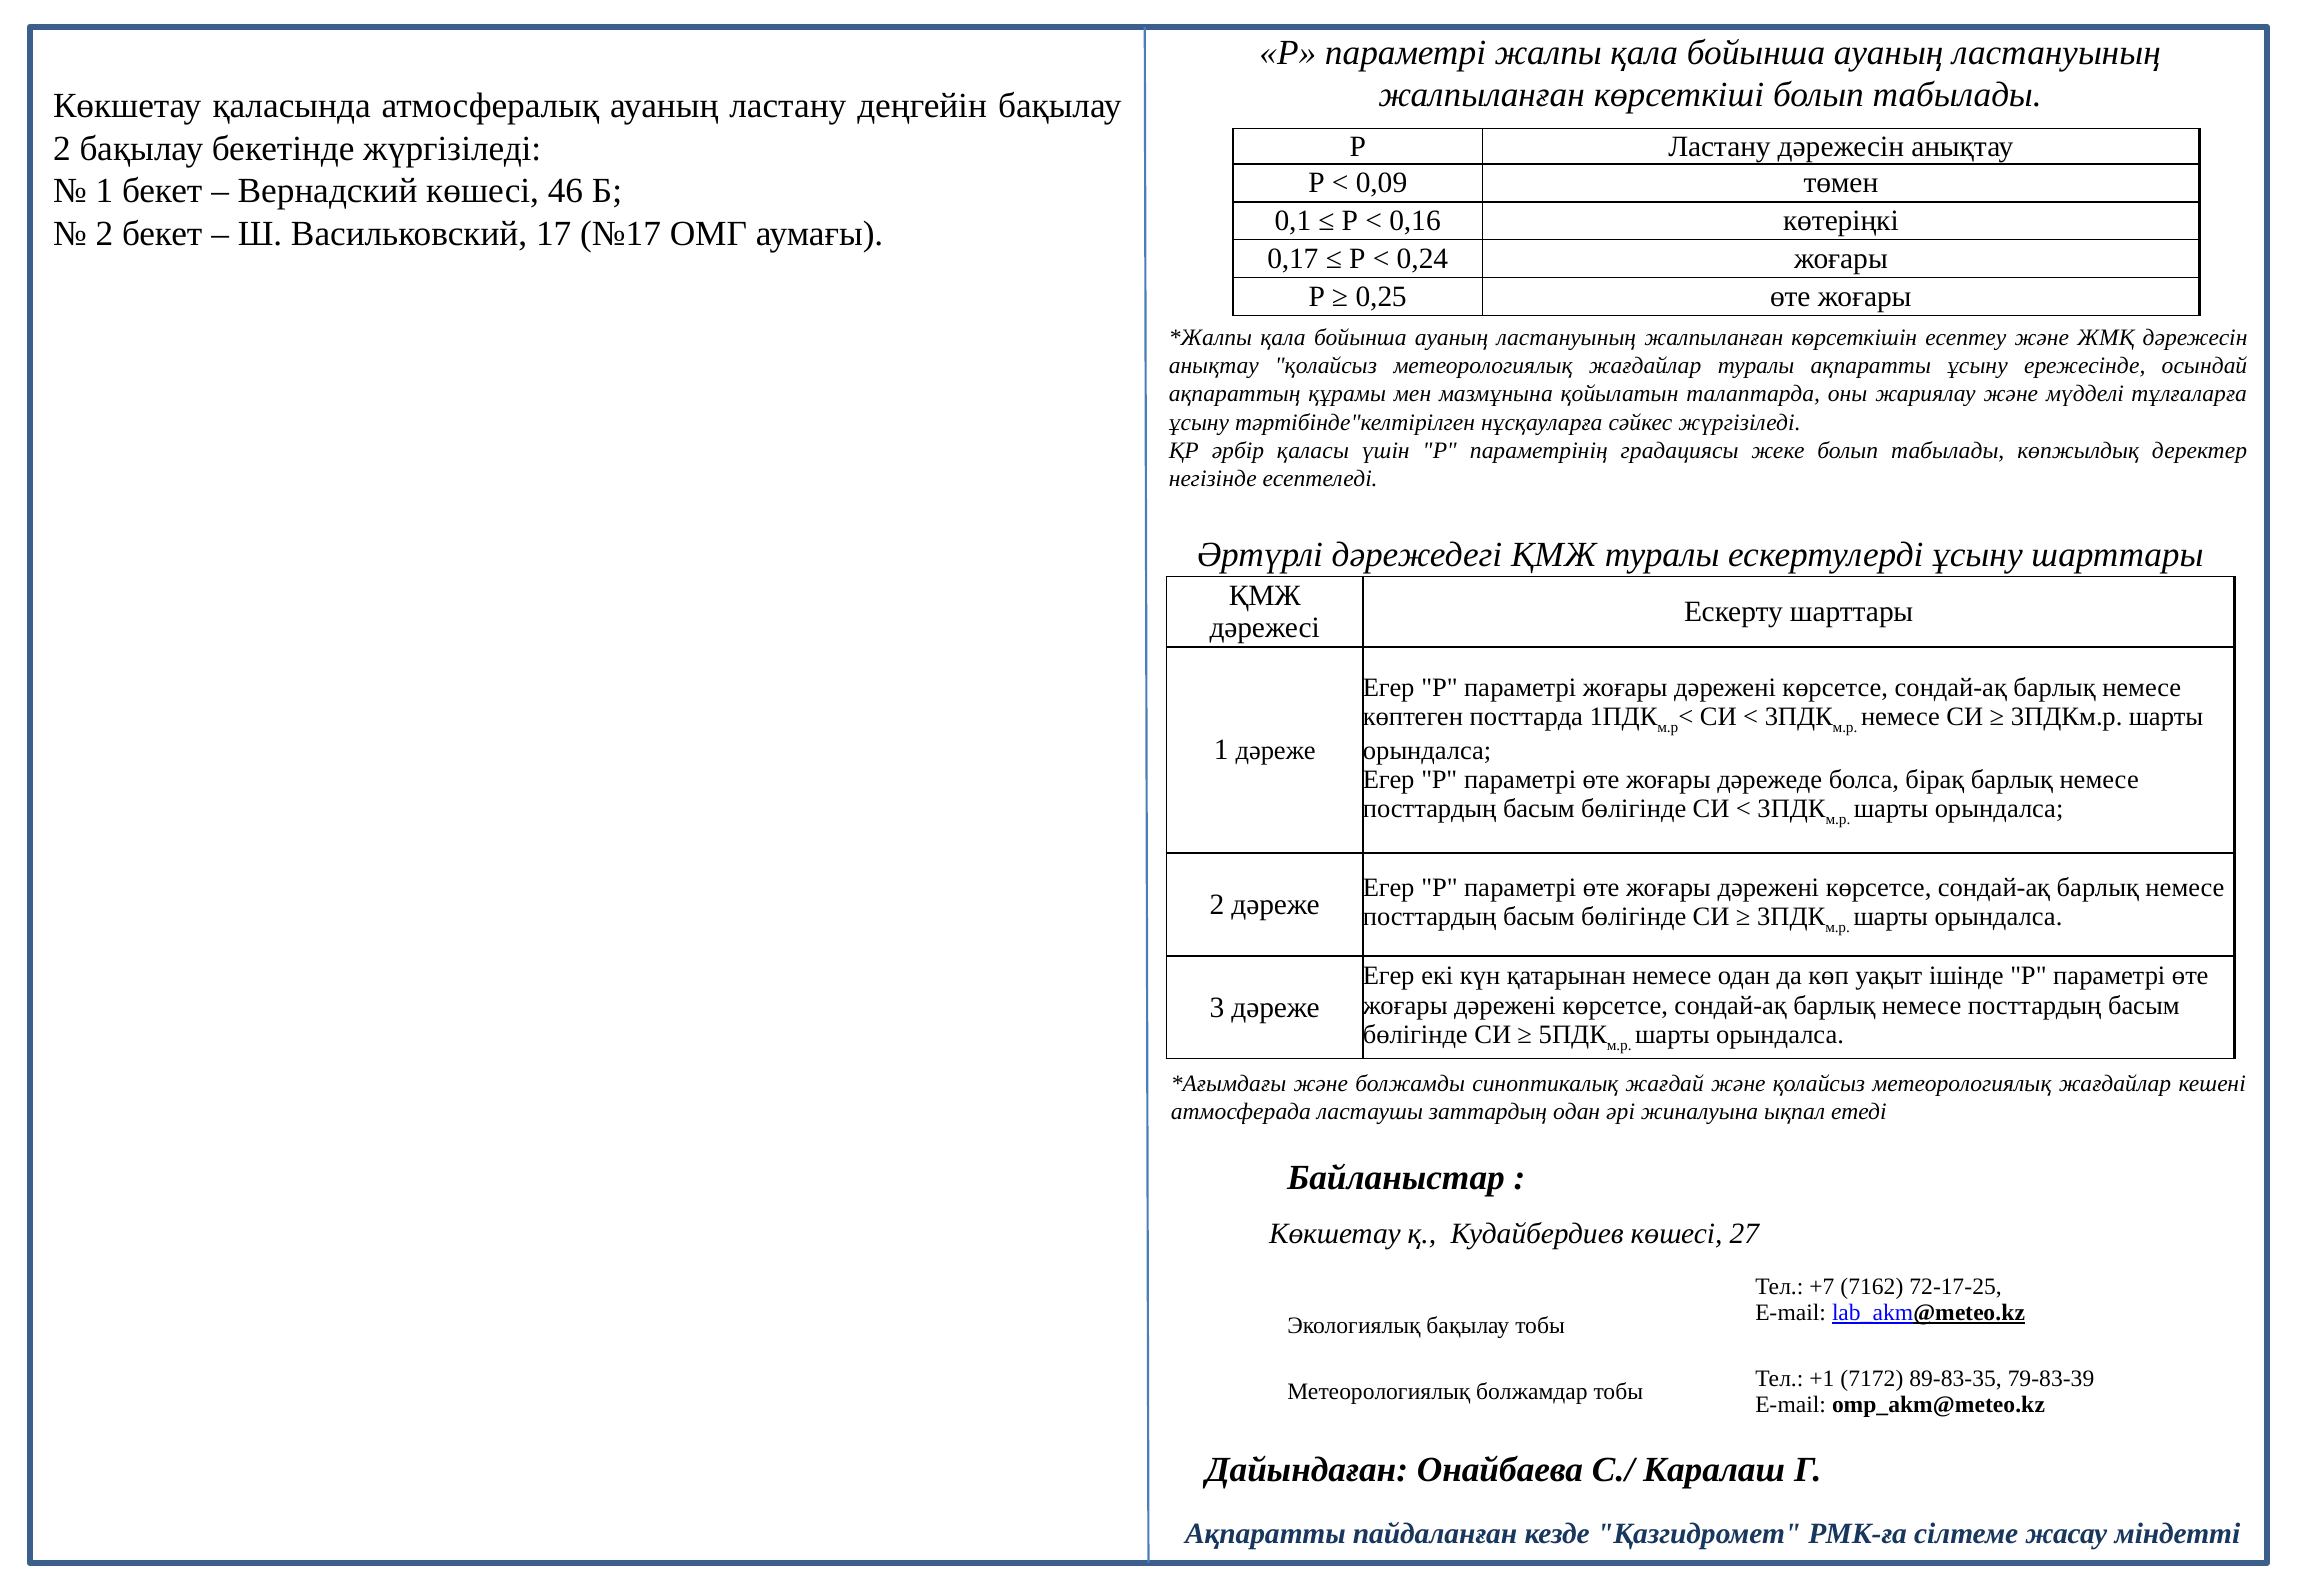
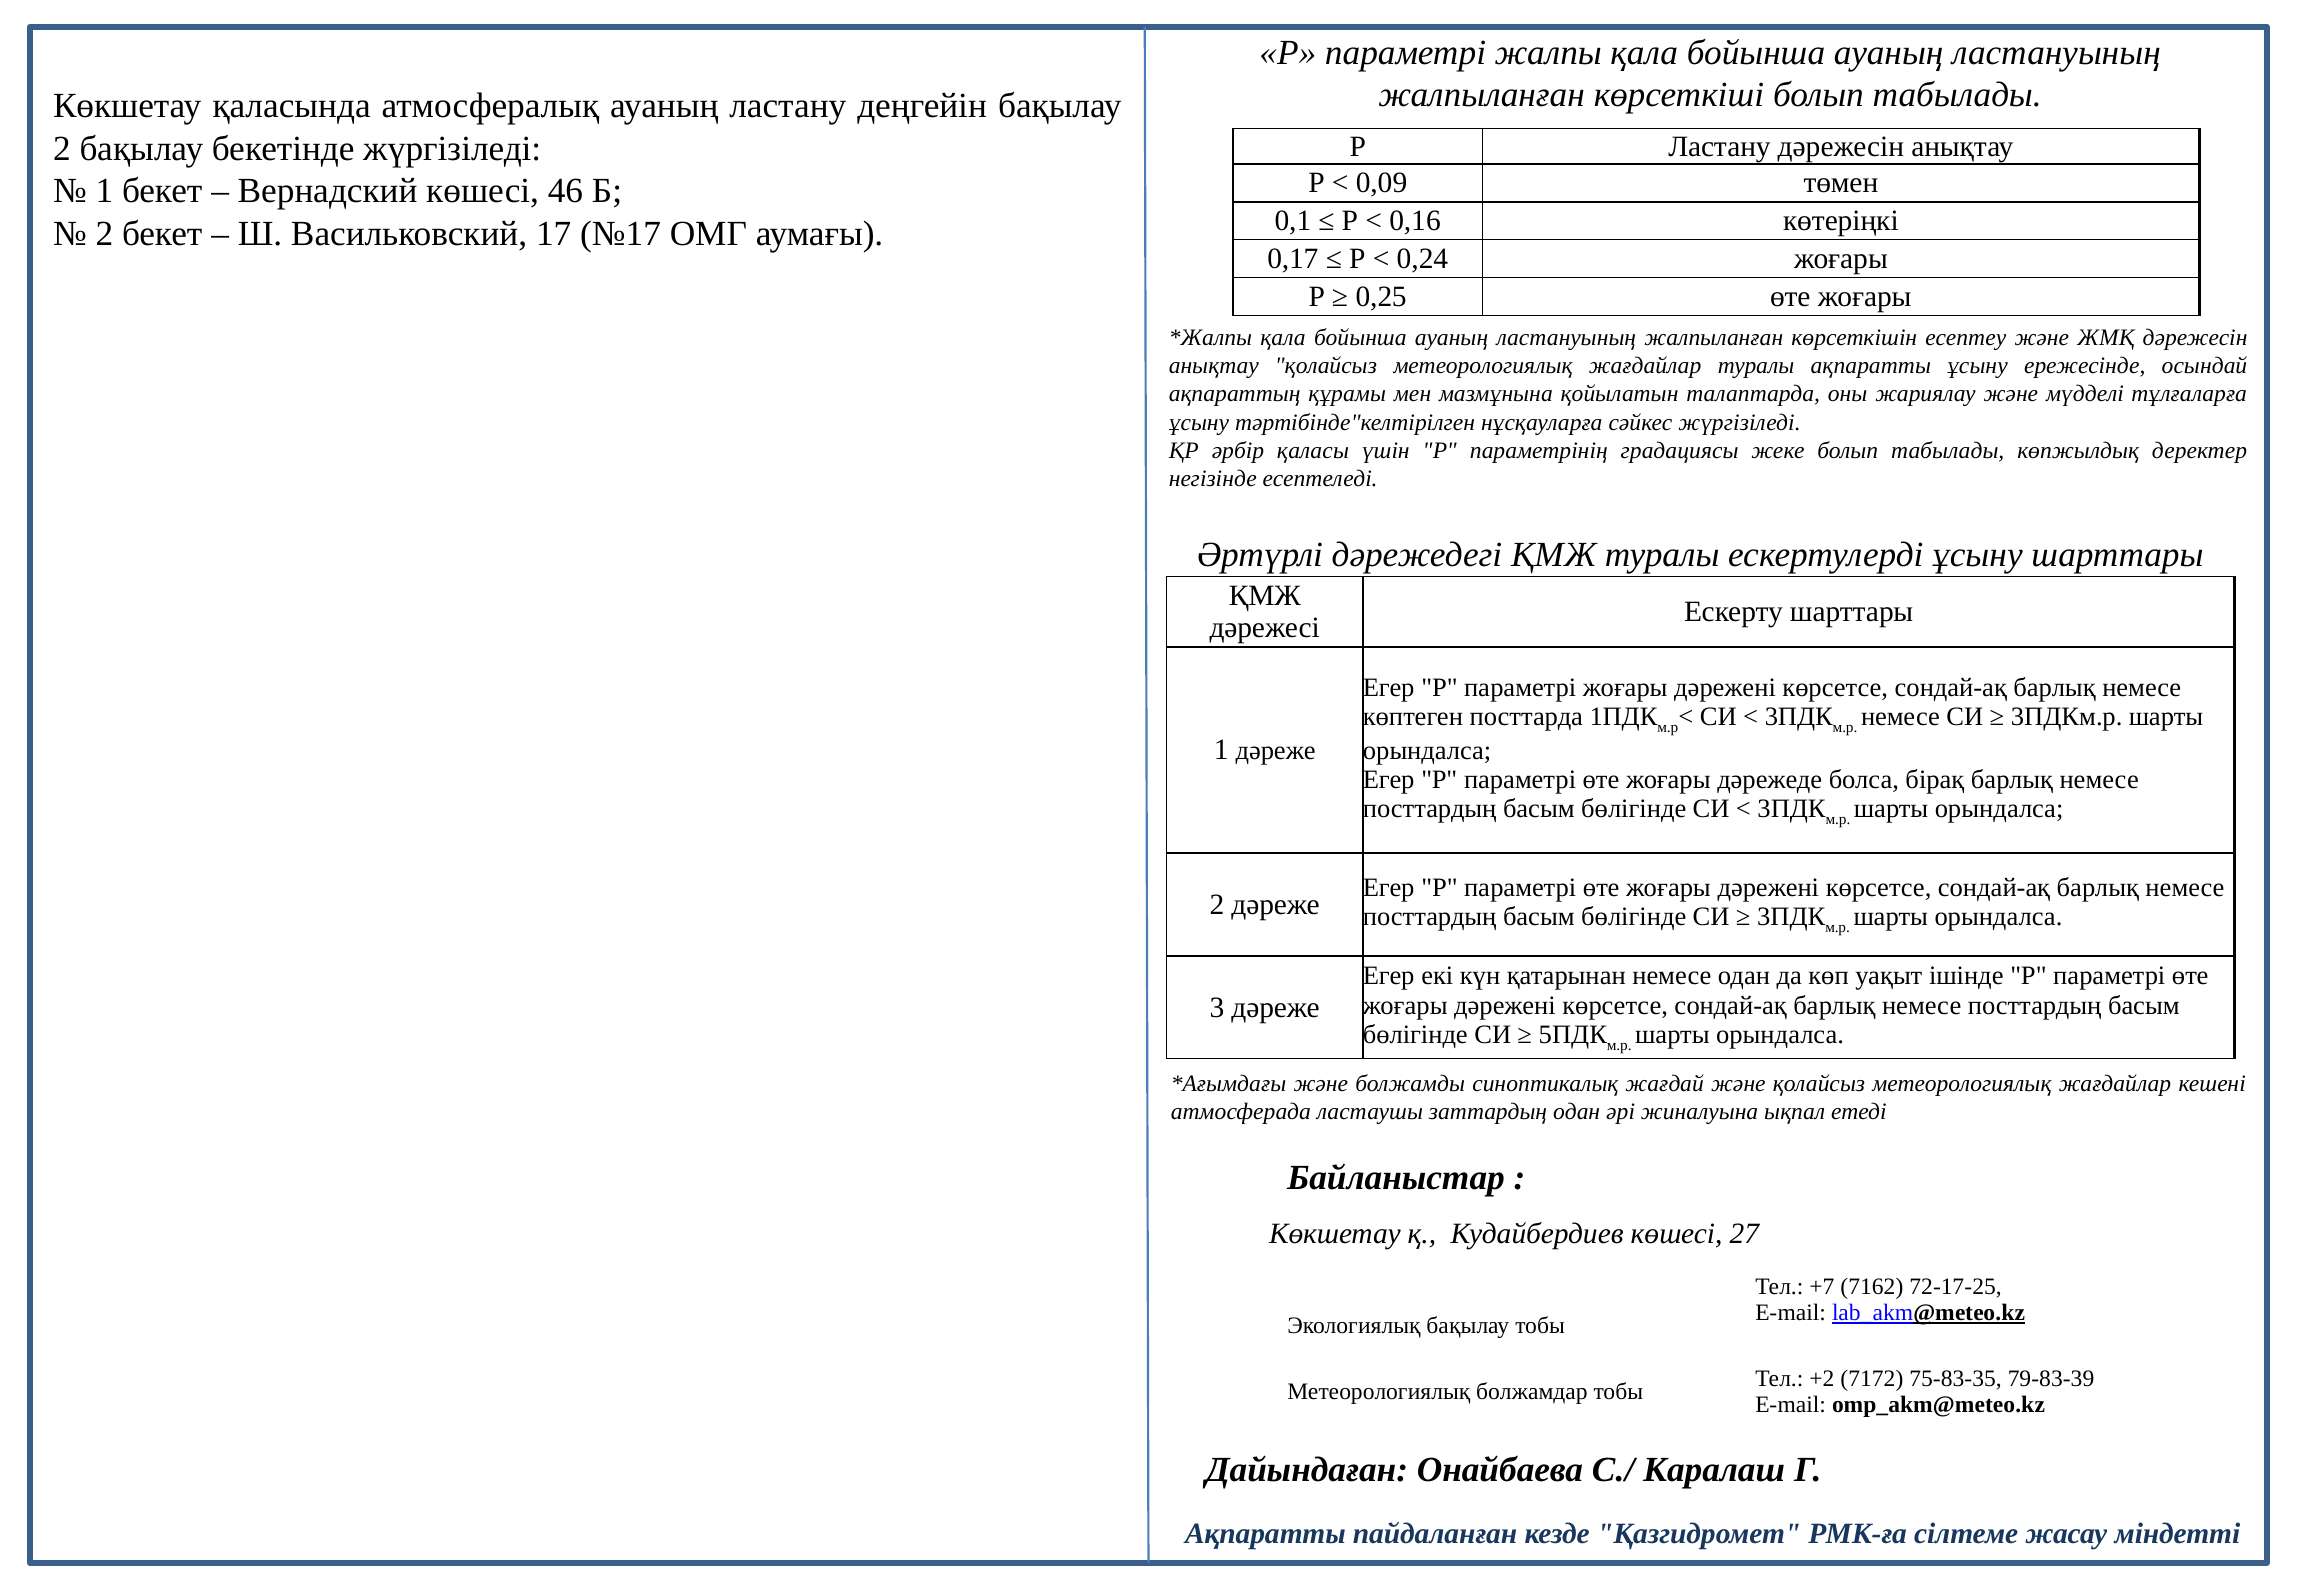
+1: +1 -> +2 (1822, 1378)
89-83-35: 89-83-35 -> 75-83-35 (1956, 1378)
